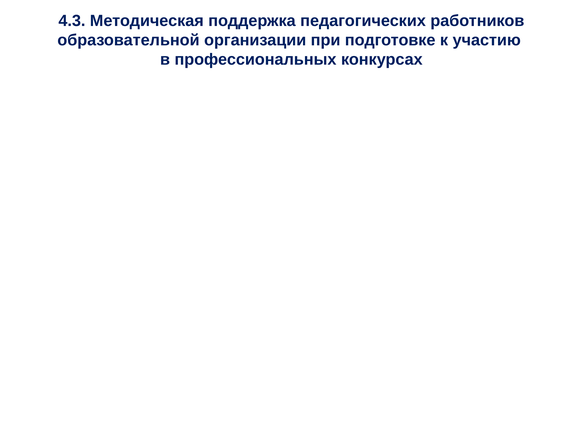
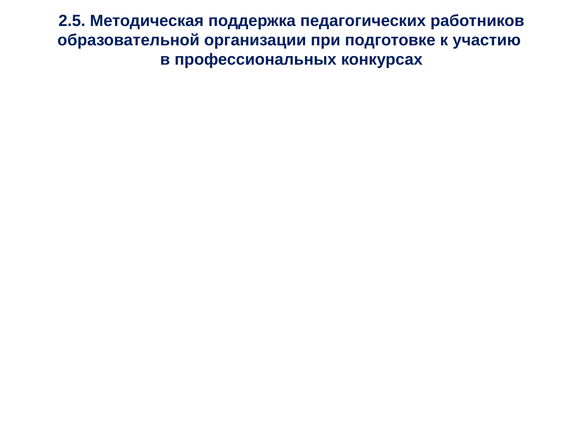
4.3: 4.3 -> 2.5 (72, 21)
